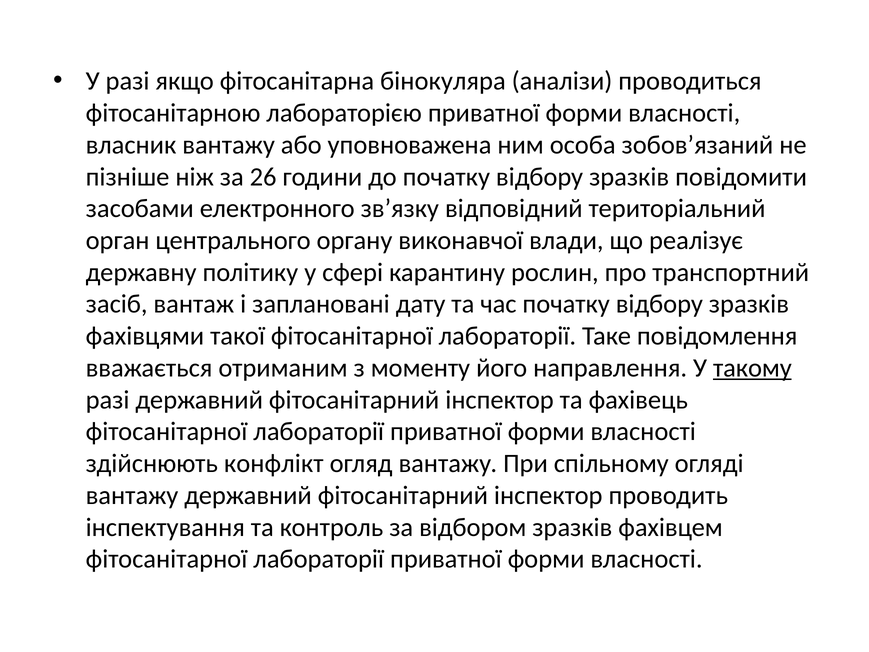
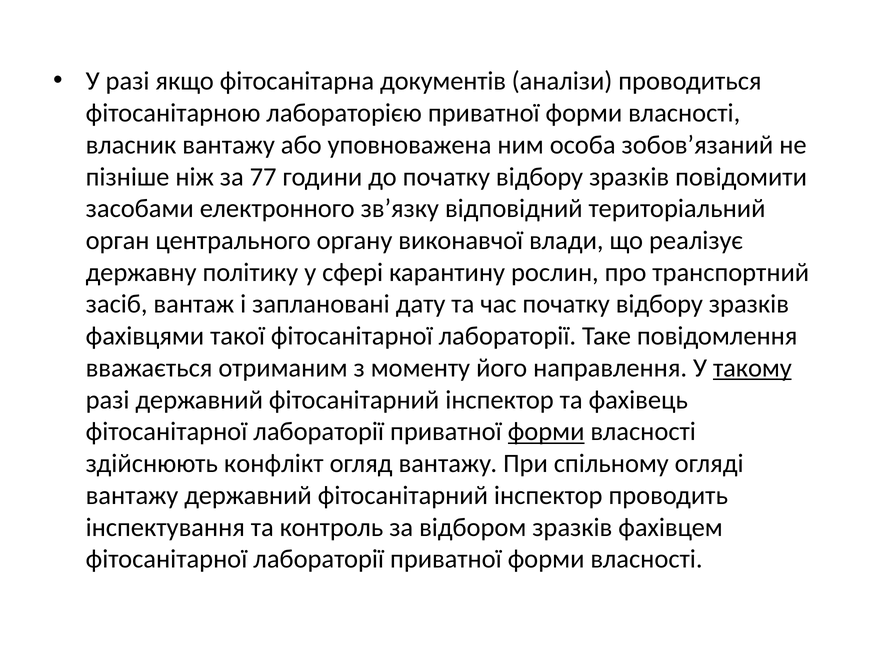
бінокуляра: бінокуляра -> документів (443, 81)
26: 26 -> 77 (263, 177)
форми underline: none -> present (546, 431)
